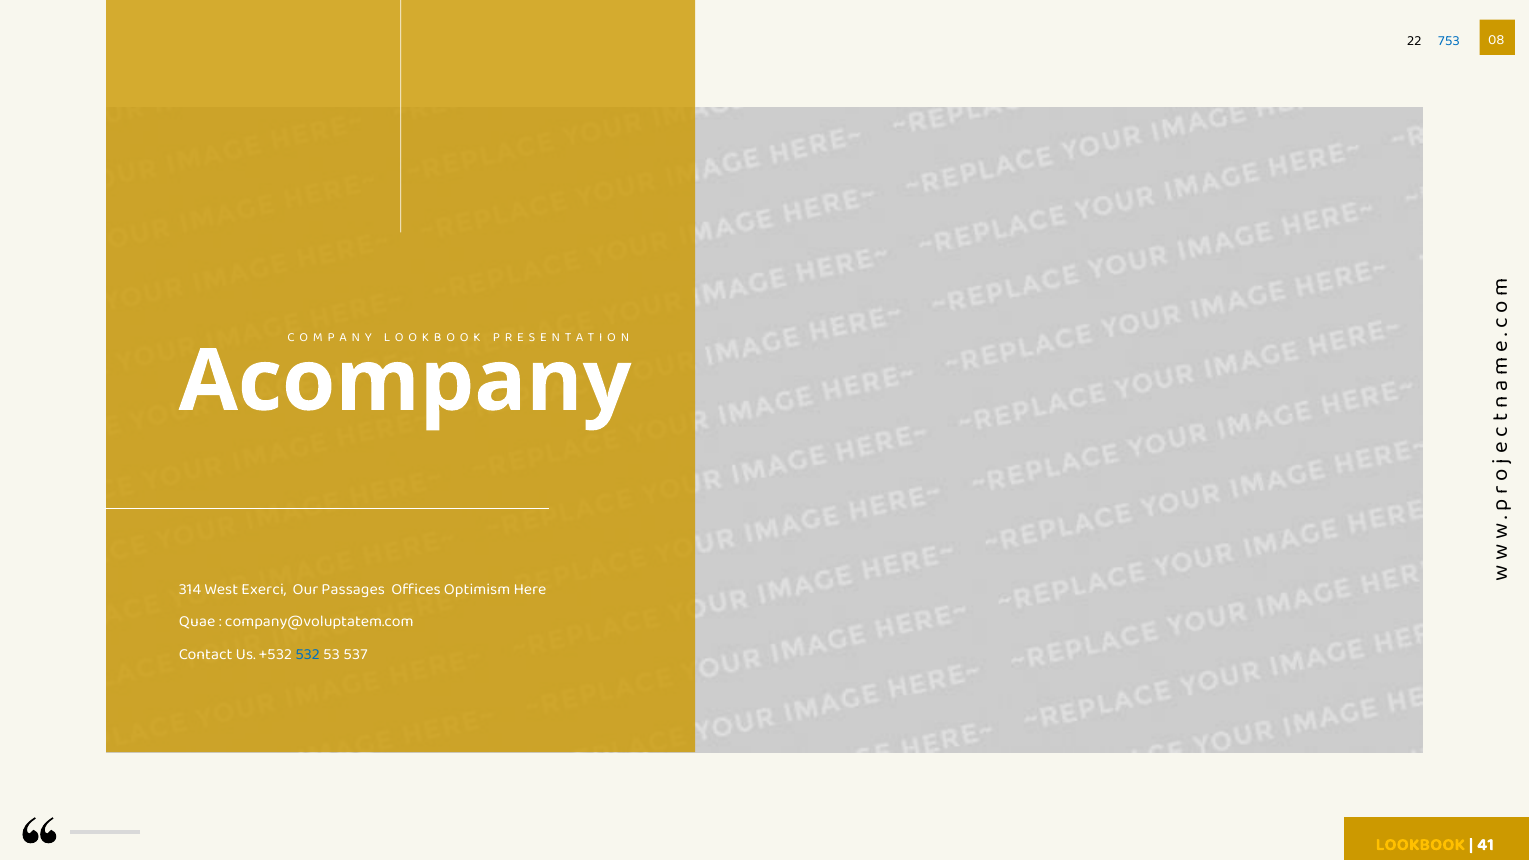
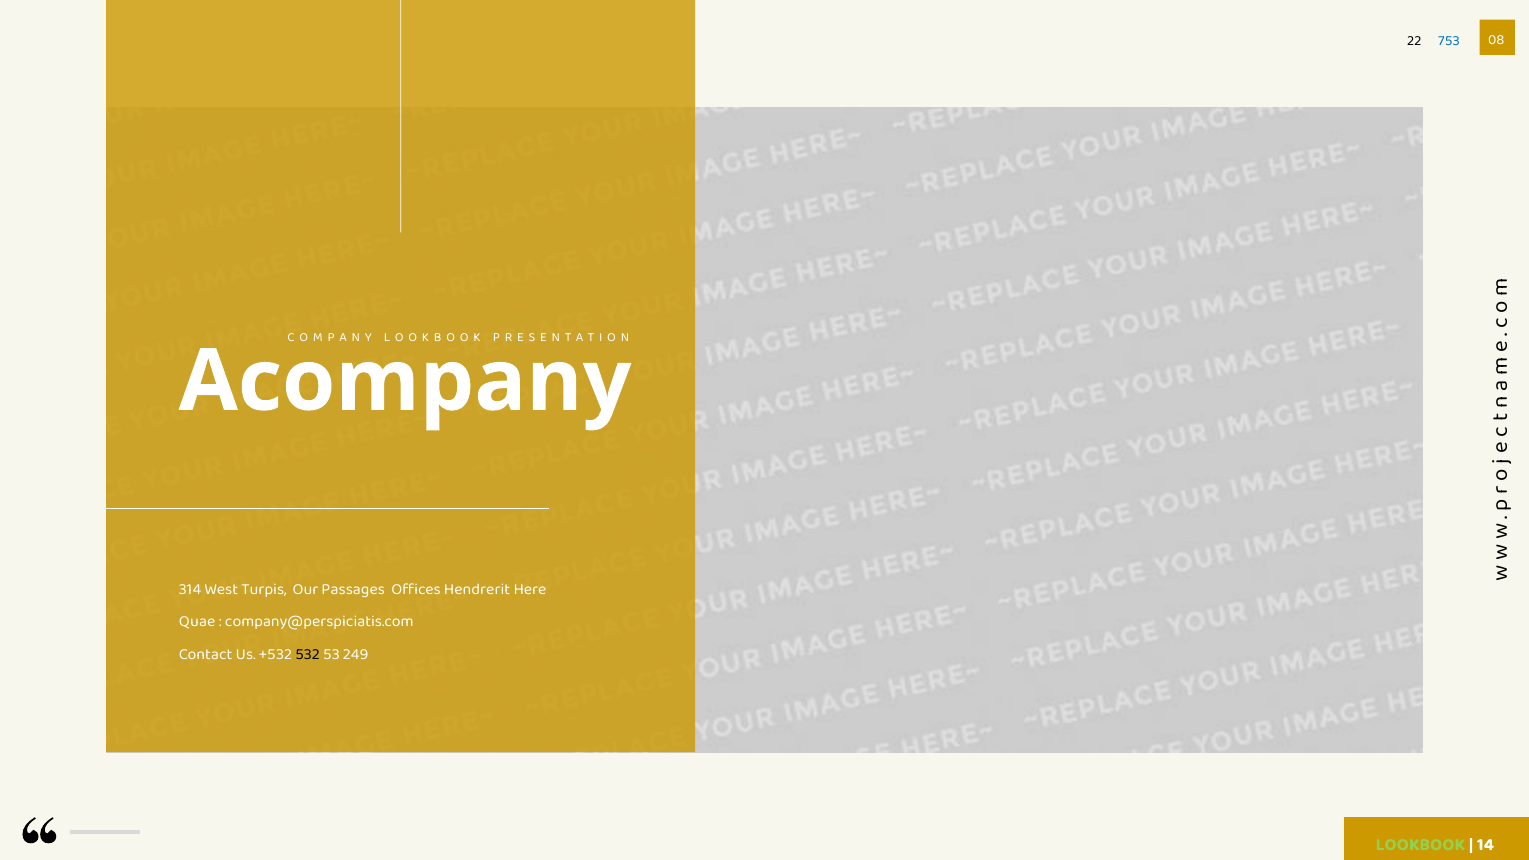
Exerci: Exerci -> Turpis (264, 589)
Optimism: Optimism -> Hendrerit (477, 589)
company@voluptatem.com: company@voluptatem.com -> company@perspiciatis.com (319, 622)
532 colour: blue -> black (308, 654)
537: 537 -> 249 (356, 654)
LOOKBOOK colour: yellow -> light green (1420, 844)
41: 41 -> 14 (1485, 844)
